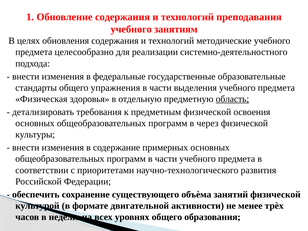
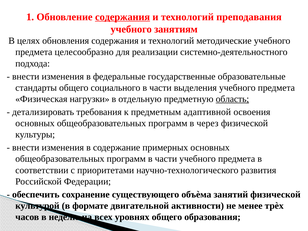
содержания underline: none -> present (123, 17)
упражнения: упражнения -> социального (116, 88)
здоровья: здоровья -> нагрузки (90, 99)
предметным физической: физической -> адаптивной (207, 112)
